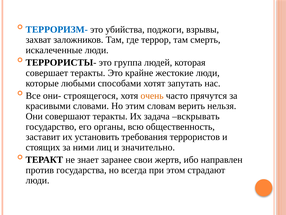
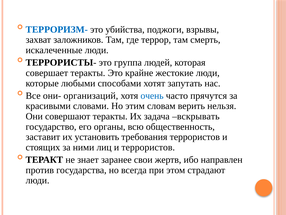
строящегося: строящегося -> организаций (91, 95)
очень colour: orange -> blue (152, 95)
и значительно: значительно -> террористов (148, 147)
